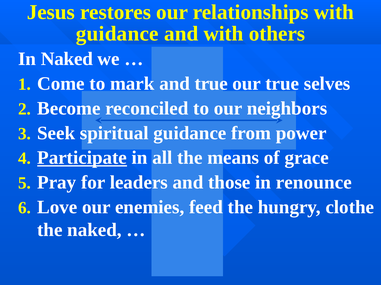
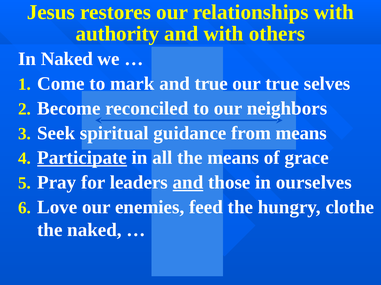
guidance: guidance -> authority (117, 34)
from power: power -> means (301, 133)
and underline: none -> present (188, 183)
renounce: renounce -> ourselves (314, 183)
